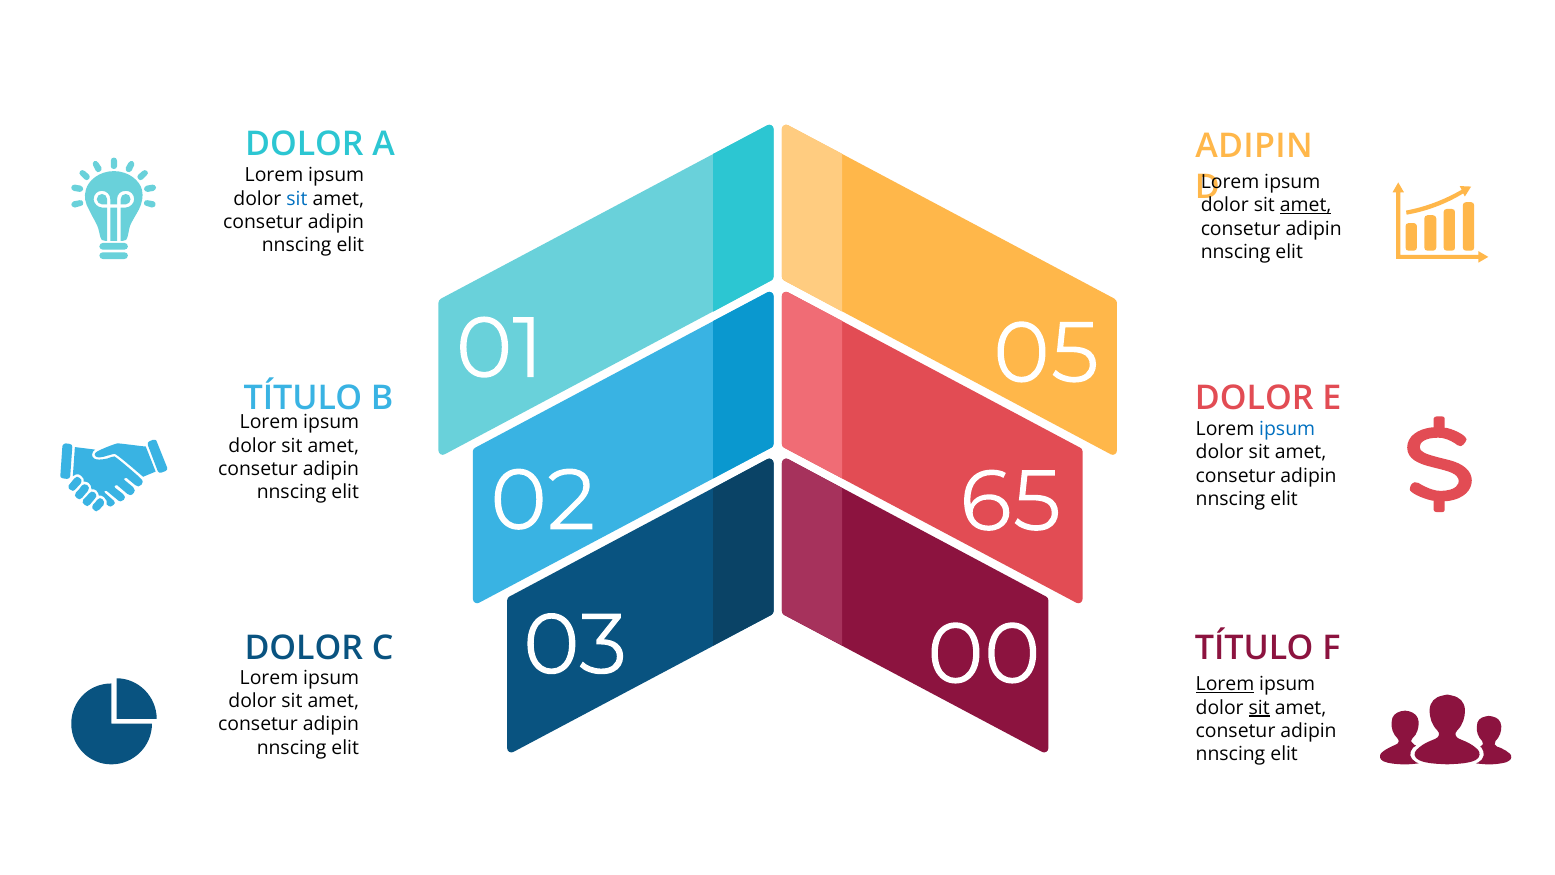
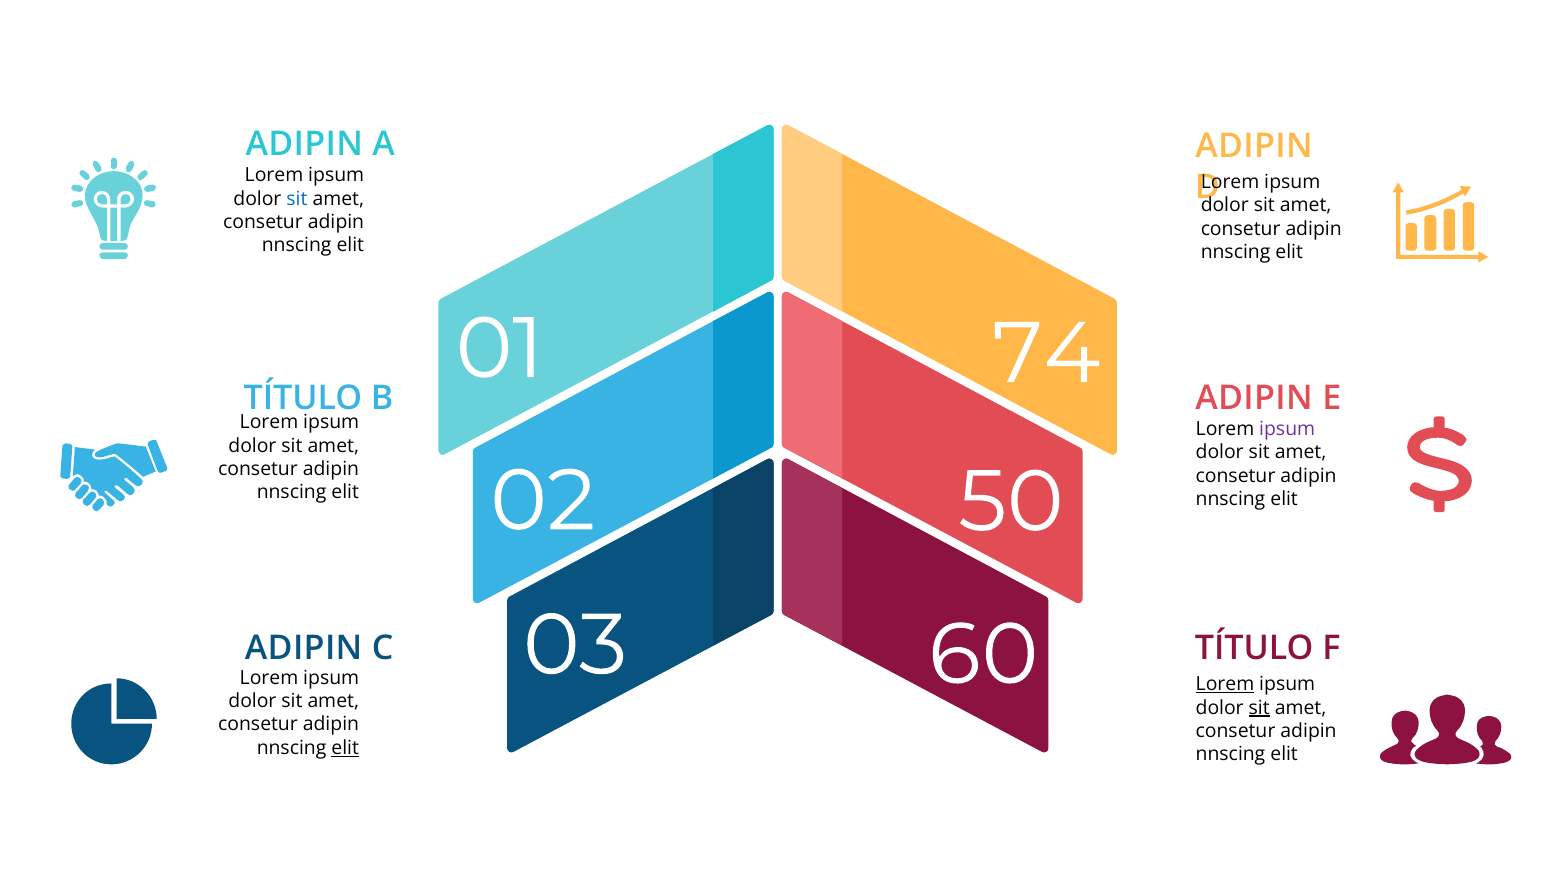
DOLOR: DOLOR -> ADIPIN (304, 144)
amet underline: present -> none (1306, 205)
05: 05 -> 74 (1046, 354)
DOLOR: DOLOR -> ADIPIN (1254, 398)
ipsum colour: blue -> purple (1287, 429)
65: 65 -> 50 (1011, 502)
00: 00 -> 60 (983, 654)
DOLOR: DOLOR -> ADIPIN (304, 648)
elit underline: none -> present (345, 748)
